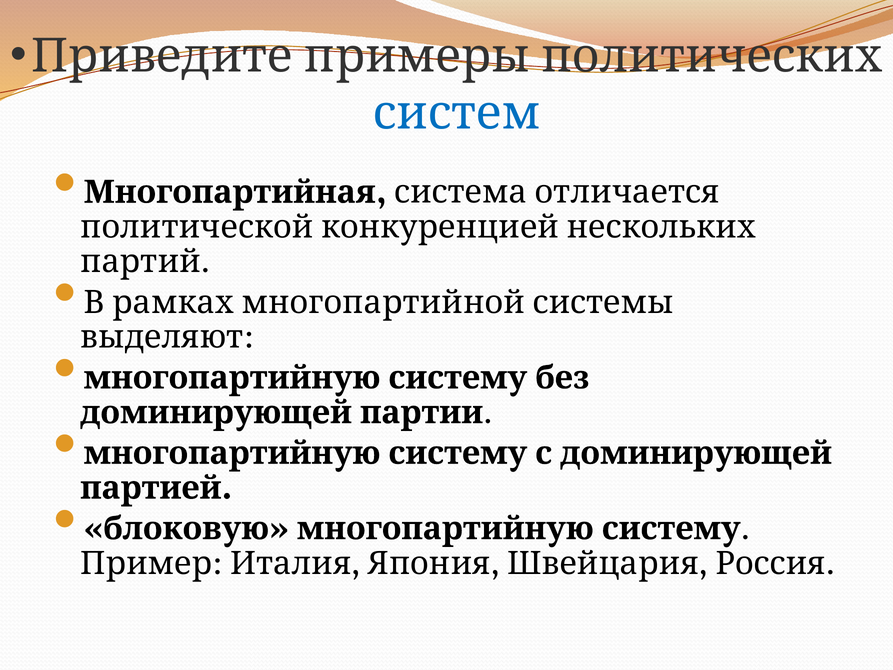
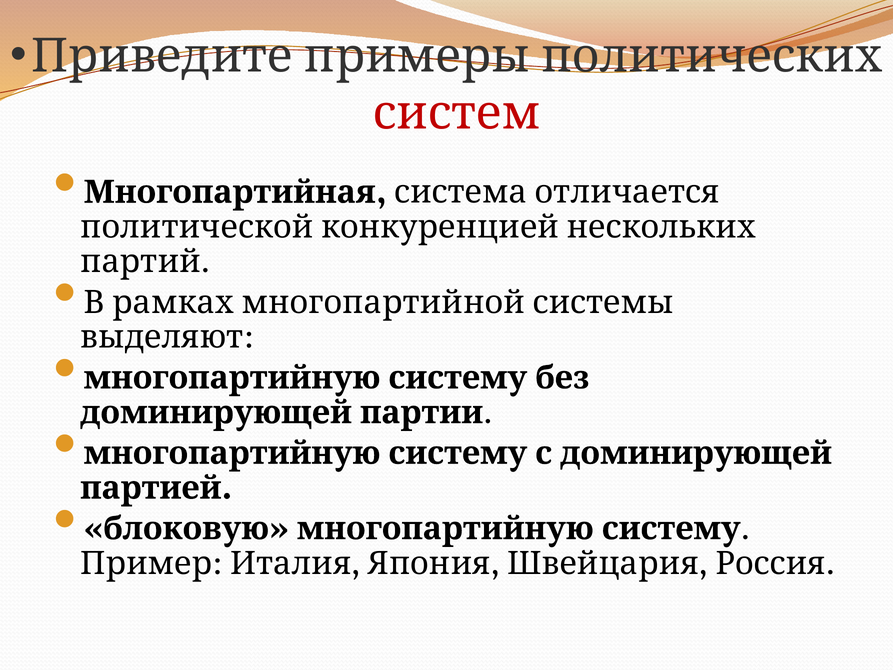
систем colour: blue -> red (457, 113)
